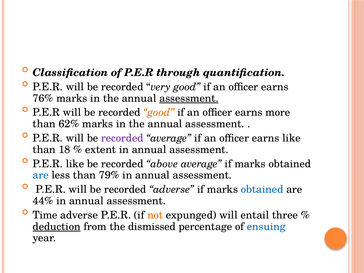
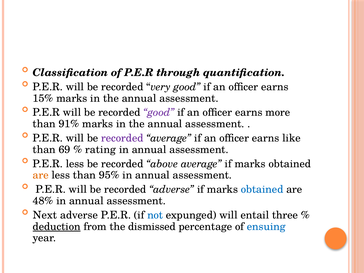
76%: 76% -> 15% (43, 98)
assessment underline: present -> none (189, 98)
good colour: orange -> purple (159, 112)
62%: 62% -> 91% (69, 124)
18: 18 -> 69 (64, 150)
extent: extent -> rating (101, 150)
P.E.R like: like -> less (75, 164)
are colour: blue -> orange (41, 175)
79%: 79% -> 95% (109, 175)
44%: 44% -> 48% (43, 201)
Time: Time -> Next (45, 215)
not colour: orange -> blue (155, 215)
